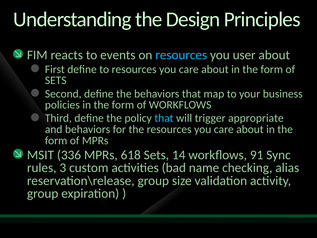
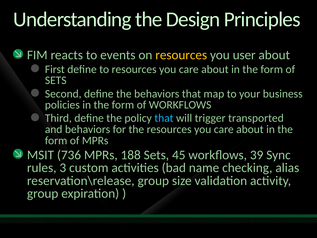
resources colour: light blue -> yellow (181, 55)
appropriate: appropriate -> transported (256, 118)
336: 336 -> 736 (69, 155)
618: 618 -> 188 (131, 155)
14: 14 -> 45 (179, 155)
91: 91 -> 39 (257, 155)
